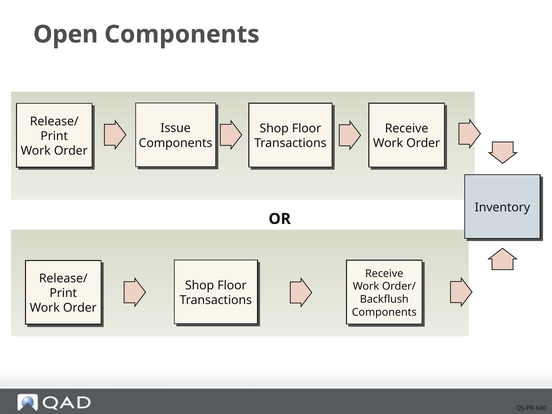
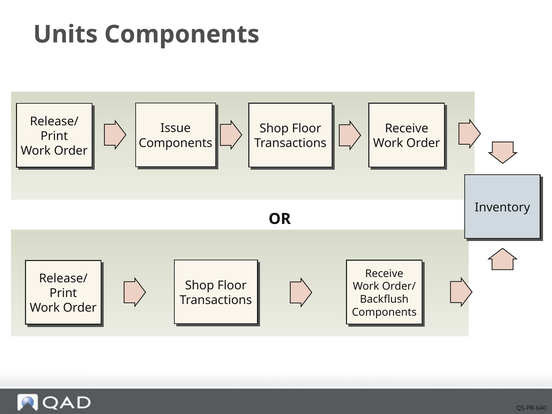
Open: Open -> Units (65, 34)
